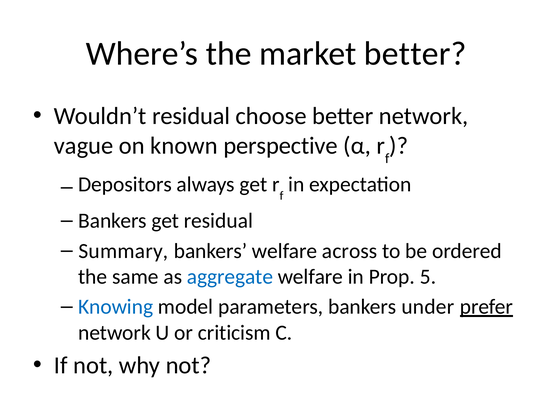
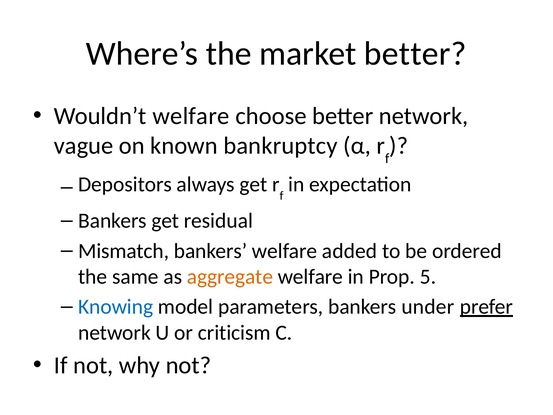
Wouldn’t residual: residual -> welfare (191, 116)
perspective: perspective -> bankruptcy (280, 146)
Summary: Summary -> Mismatch (124, 251)
across: across -> added (350, 251)
aggregate colour: blue -> orange (230, 277)
